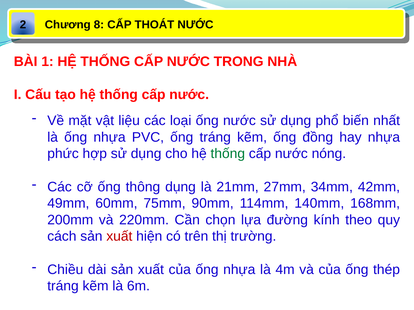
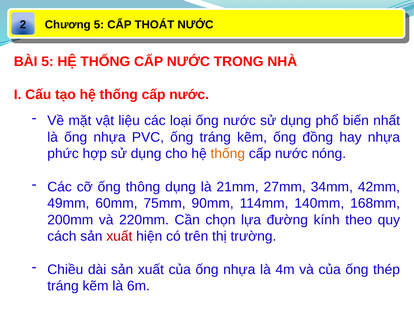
Chương 8: 8 -> 5 (99, 25)
BÀI 1: 1 -> 5 (47, 62)
thống colour: green -> orange (228, 154)
